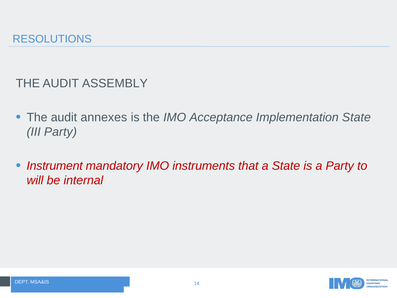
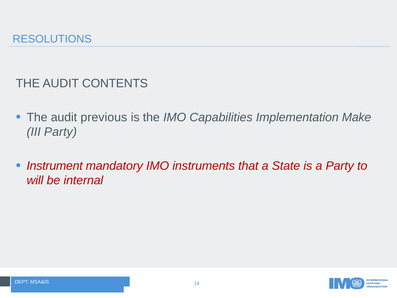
ASSEMBLY: ASSEMBLY -> CONTENTS (115, 83)
annexes: annexes -> previous (104, 117)
Acceptance: Acceptance -> Capabilities (221, 117)
Implementation State: State -> Make (357, 117)
